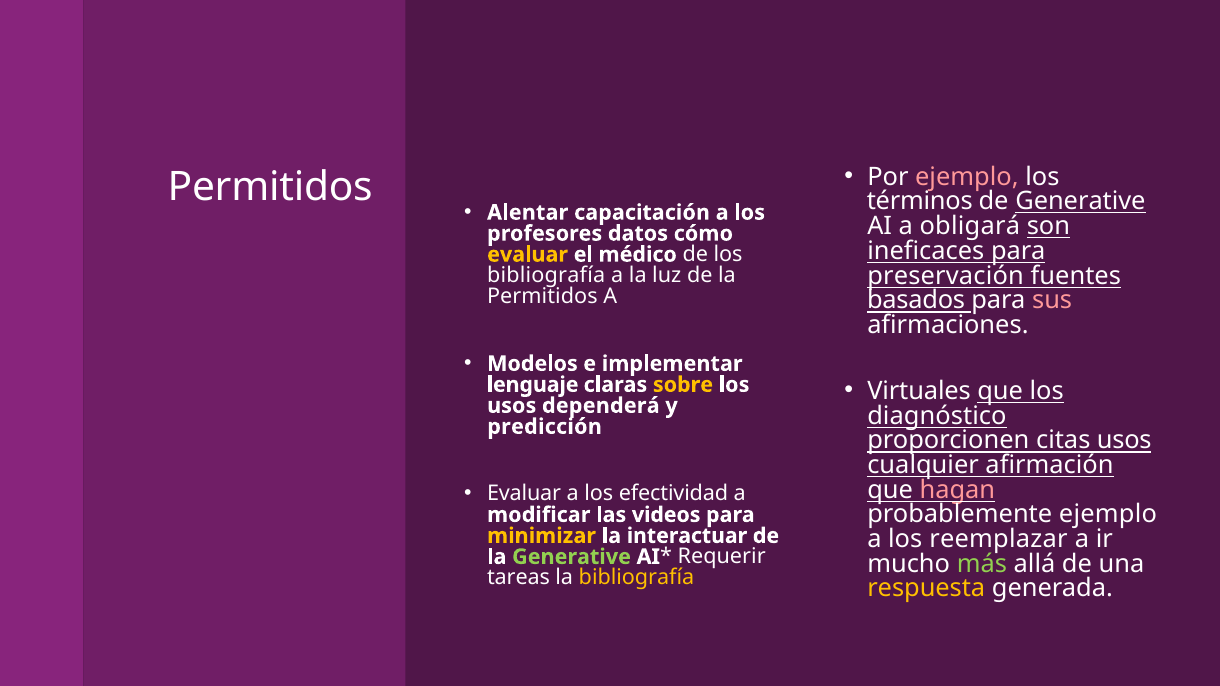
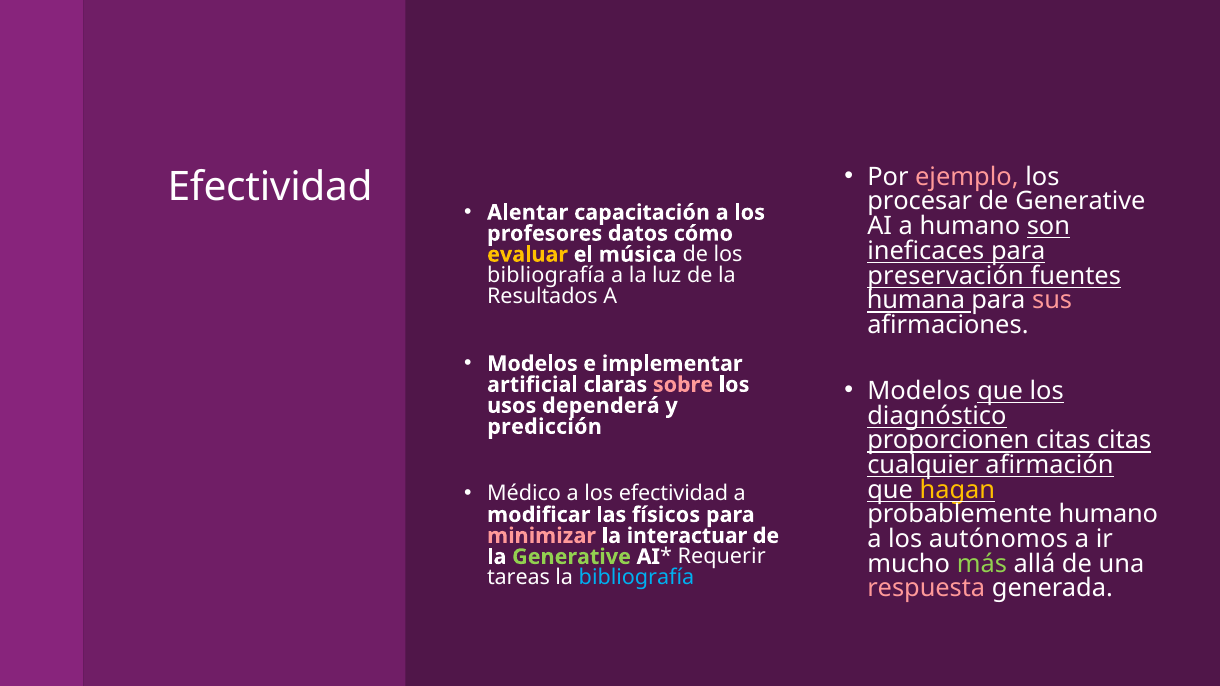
Permitidos: Permitidos -> Efectividad (270, 187)
términos: términos -> procesar (920, 202)
Generative underline: present -> none (1080, 202)
a obligará: obligará -> humano (970, 226)
médico: médico -> música (638, 255)
Permitidos: Permitidos -> Resultados (542, 297)
basados: basados -> humana (916, 301)
Virtuales: Virtuales -> Modelos (919, 391)
lenguaje: lenguaje -> artificial (532, 385)
sobre colour: yellow -> pink (683, 385)
citas usos: usos -> citas (1124, 440)
Evaluar: Evaluar -> Médico (524, 494)
hagan colour: pink -> yellow (957, 490)
probablemente ejemplo: ejemplo -> humano (1108, 515)
videos: videos -> físicos (666, 515)
reemplazar: reemplazar -> autónomos (998, 539)
minimizar colour: yellow -> pink (542, 536)
bibliografía colour: yellow -> light blue (637, 578)
respuesta colour: yellow -> pink (926, 589)
